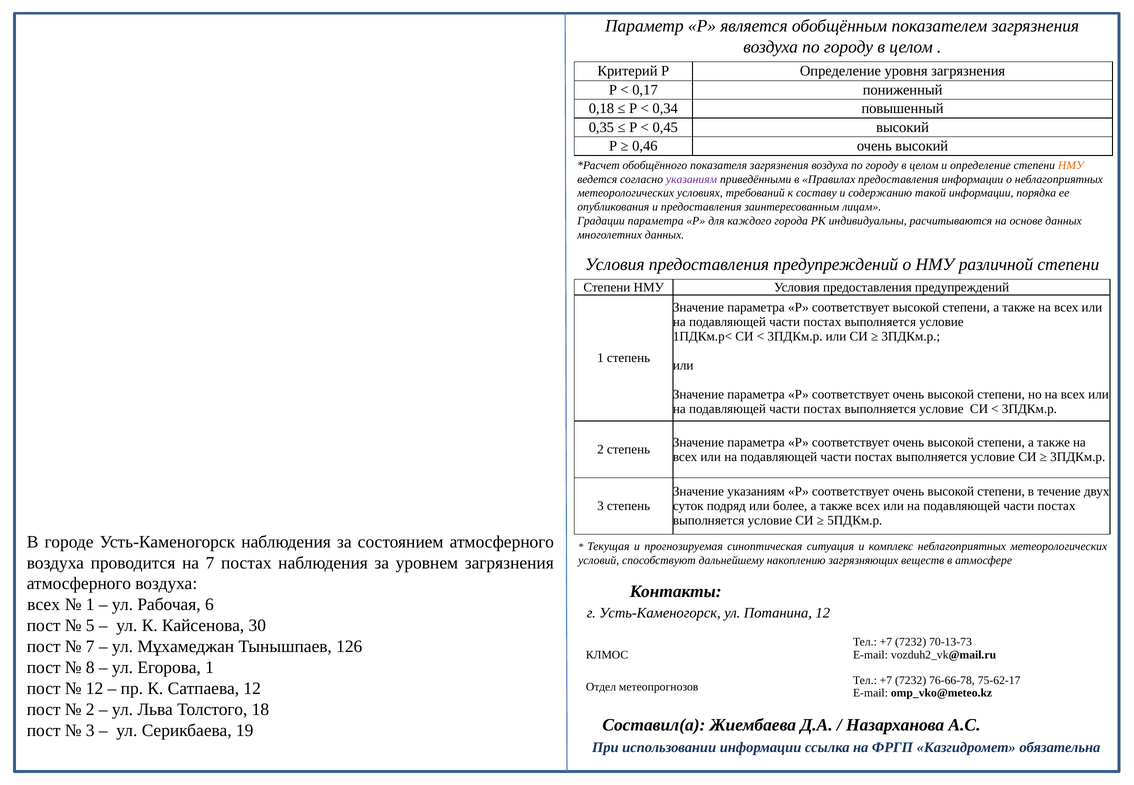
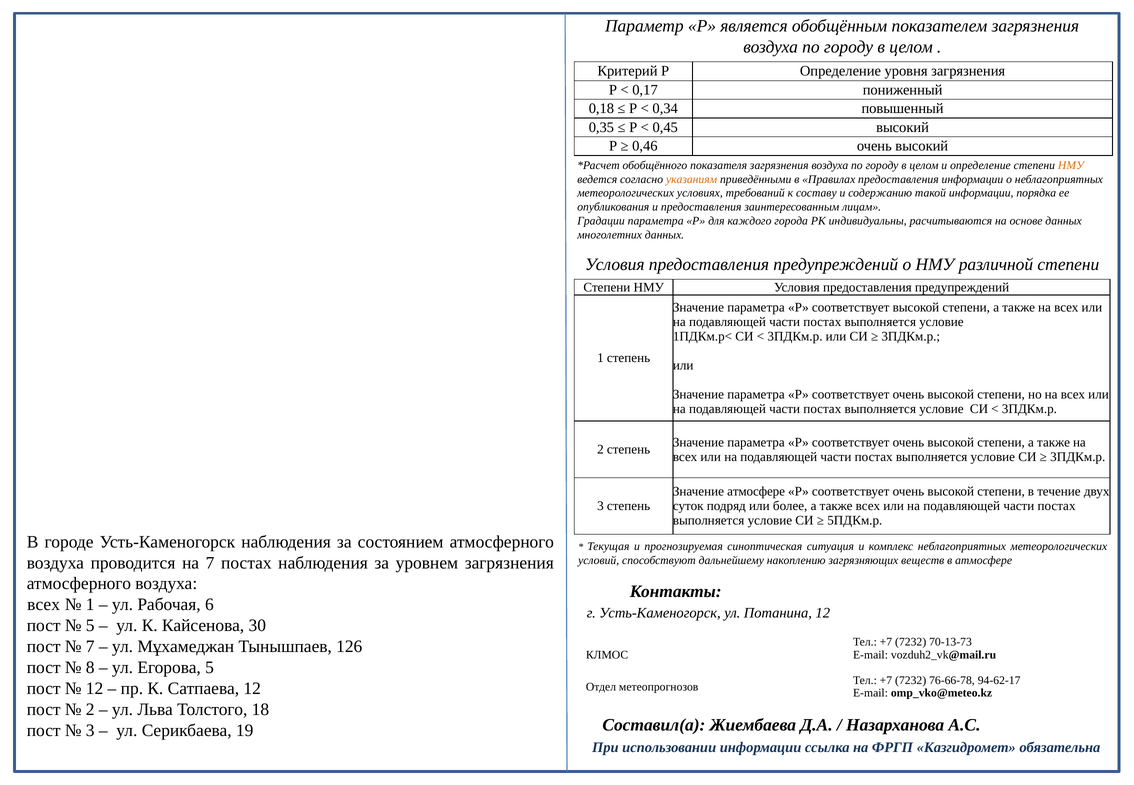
указаниям colour: purple -> orange (692, 179)
Значение указаниям: указаниям -> атмосфере (756, 492)
Егорова 1: 1 -> 5 (210, 668)
75-62-17: 75-62-17 -> 94-62-17 (999, 680)
